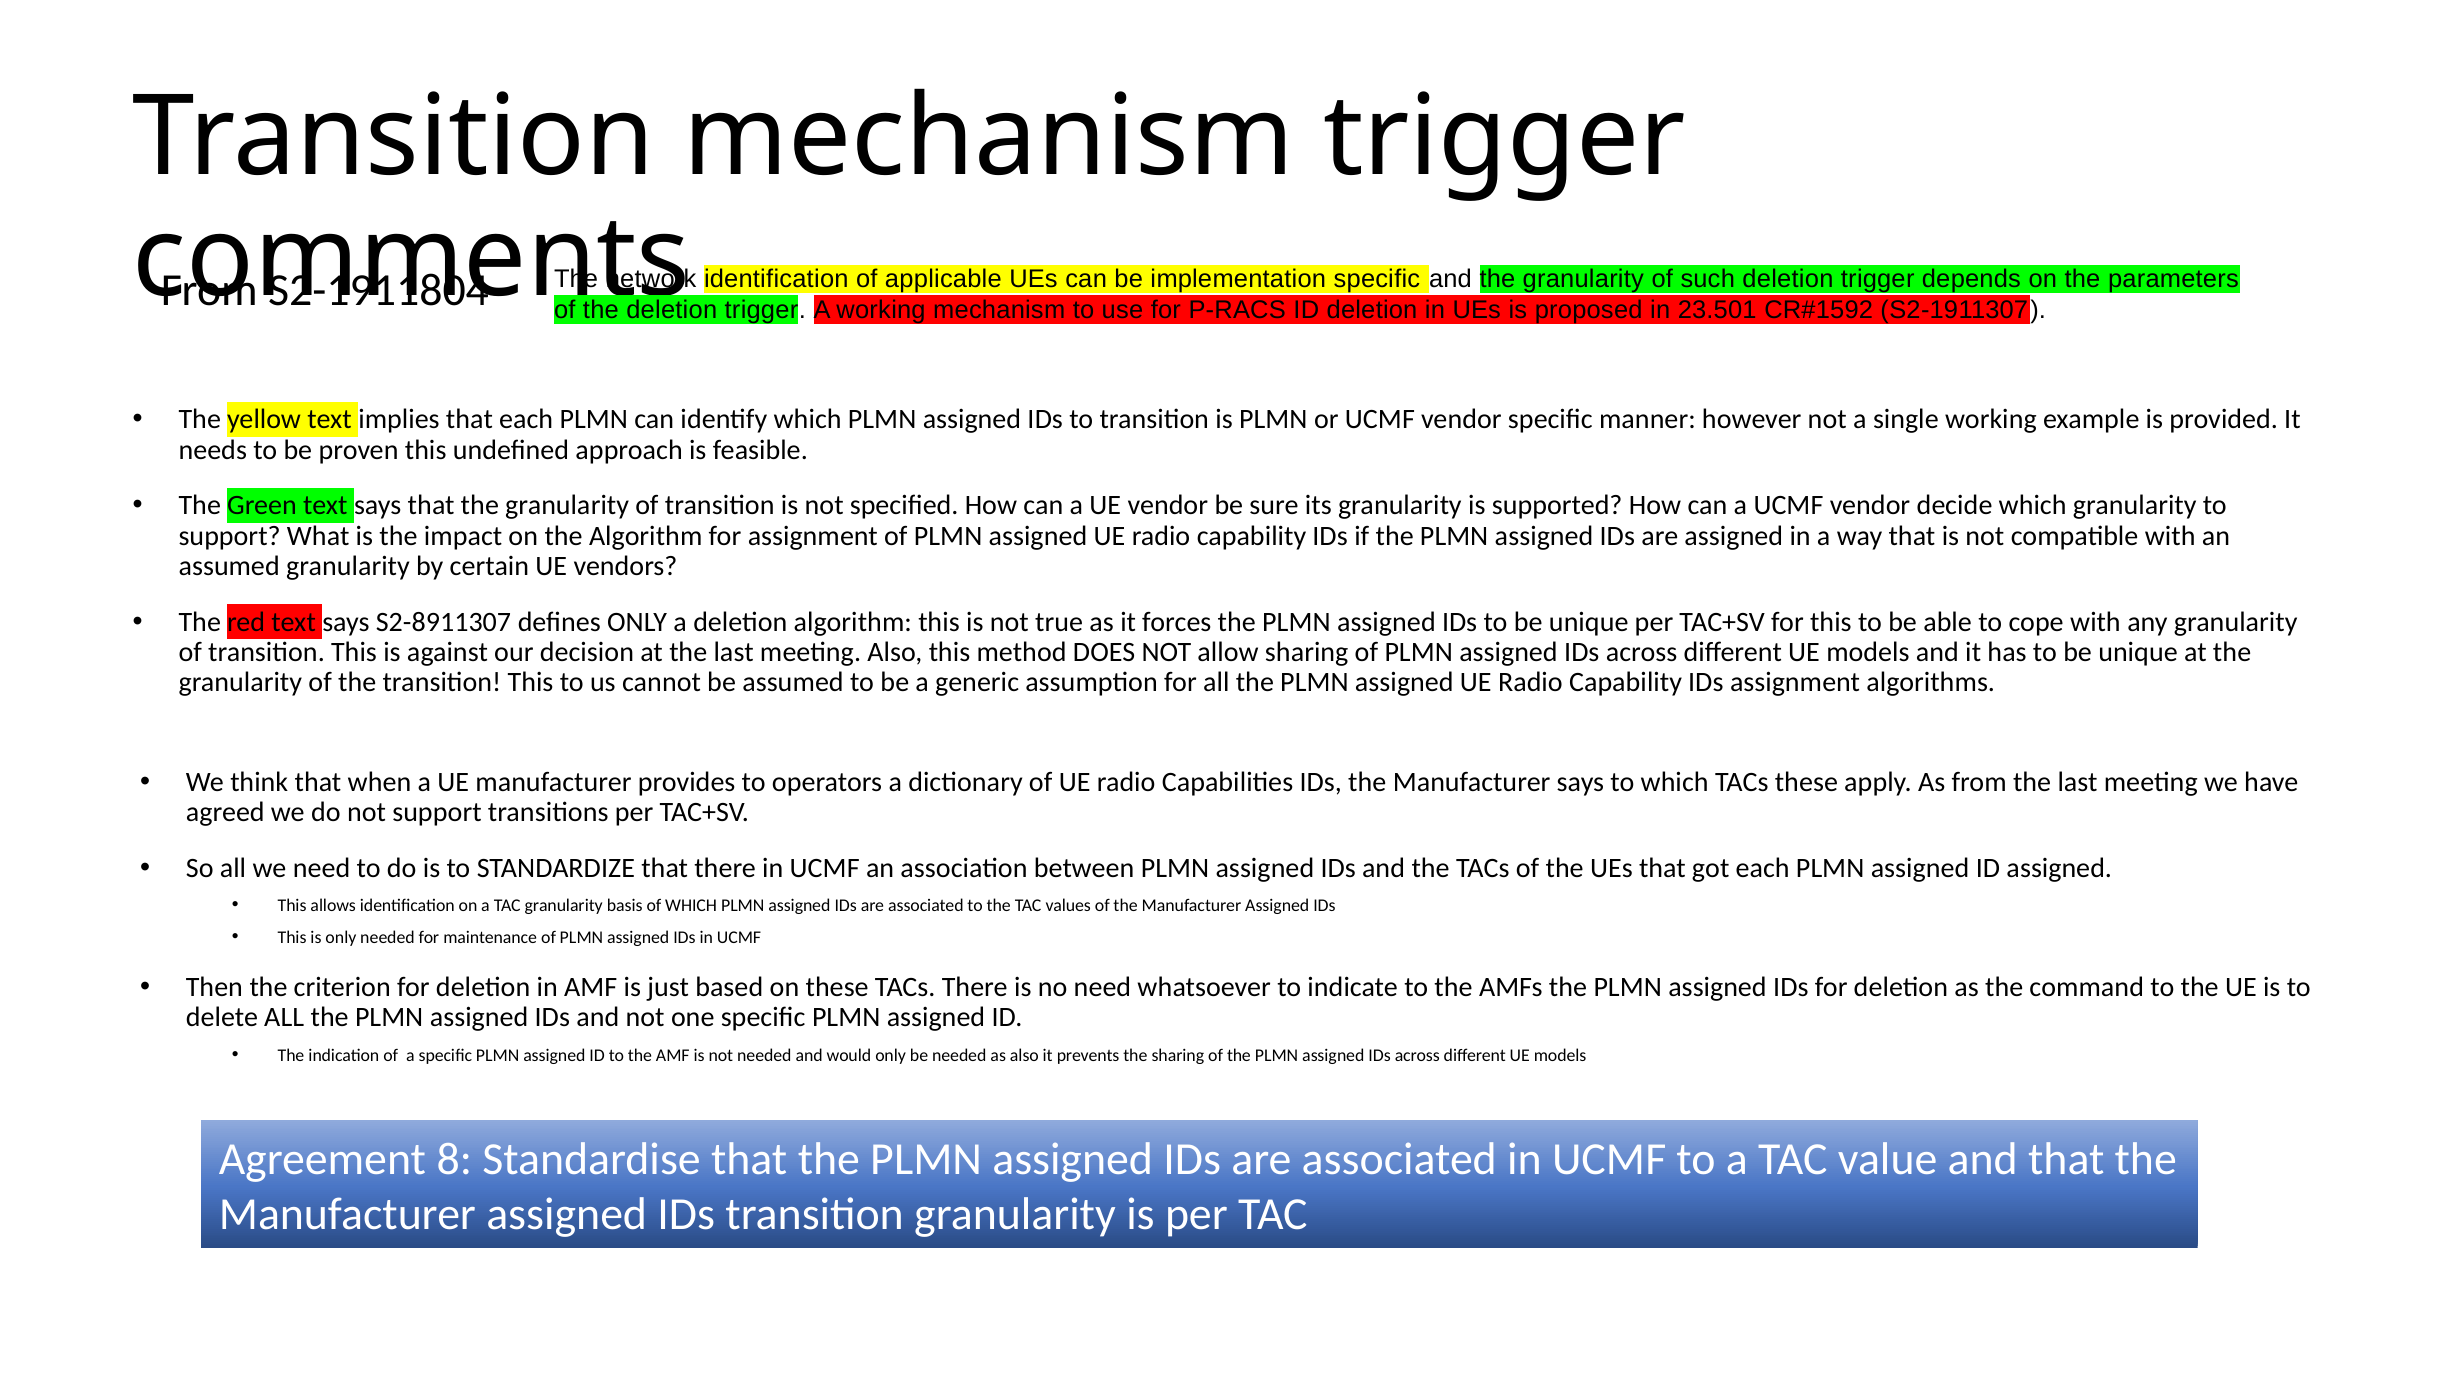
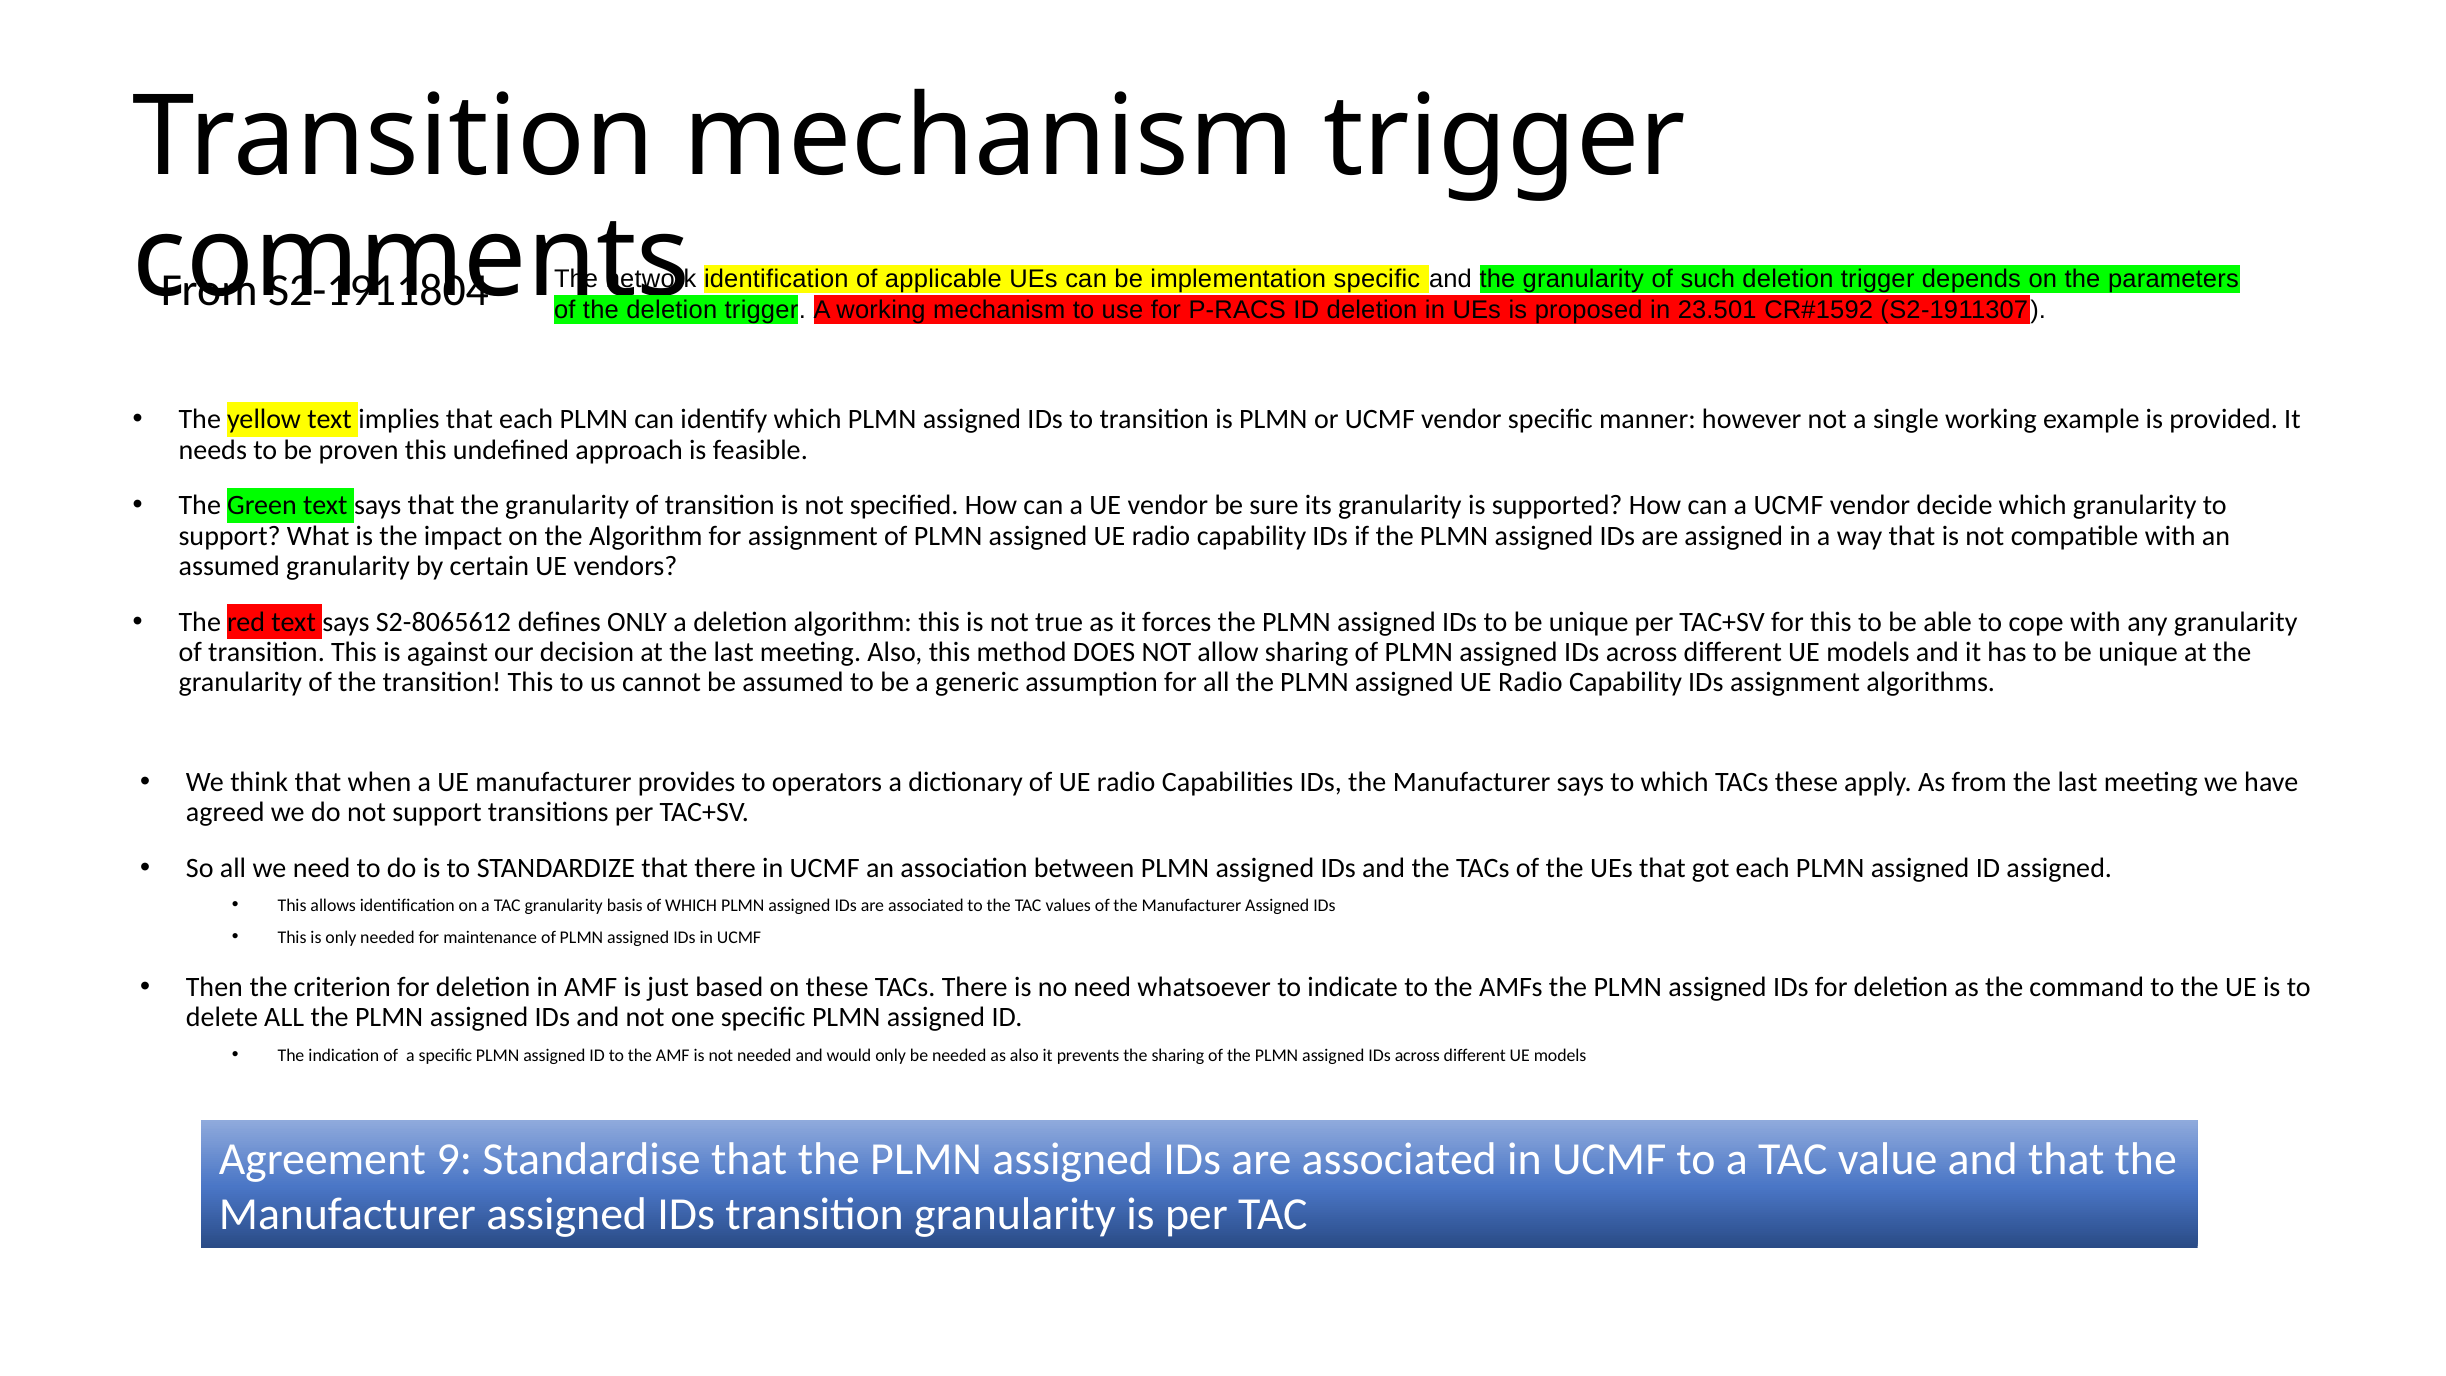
S2-8911307: S2-8911307 -> S2-8065612 (443, 622)
8: 8 -> 9 (454, 1160)
